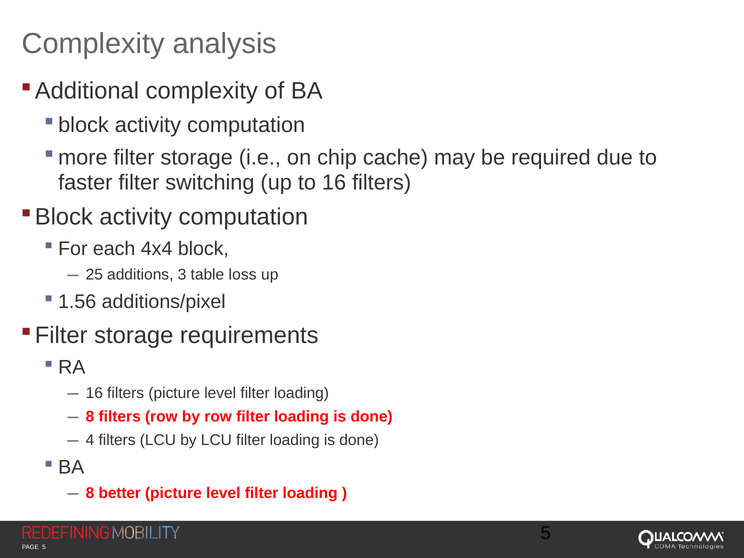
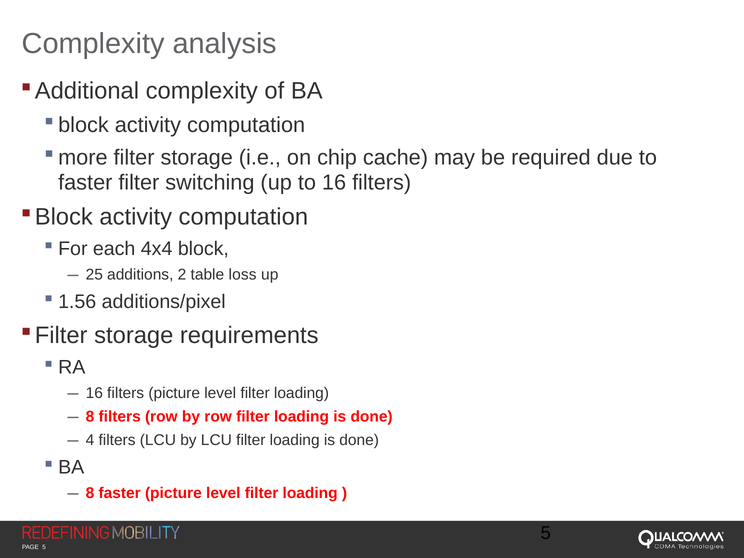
3: 3 -> 2 (182, 275)
8 better: better -> faster (120, 493)
